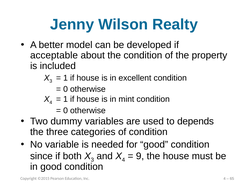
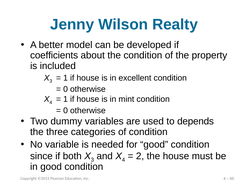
acceptable: acceptable -> coefficients (54, 55)
9: 9 -> 2 (140, 156)
